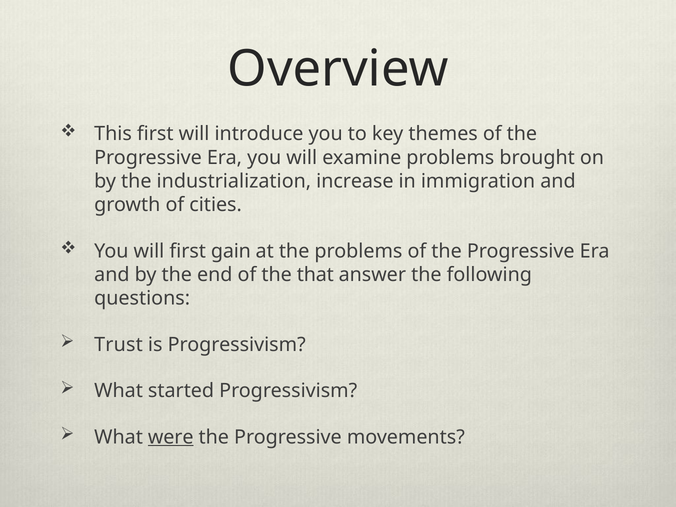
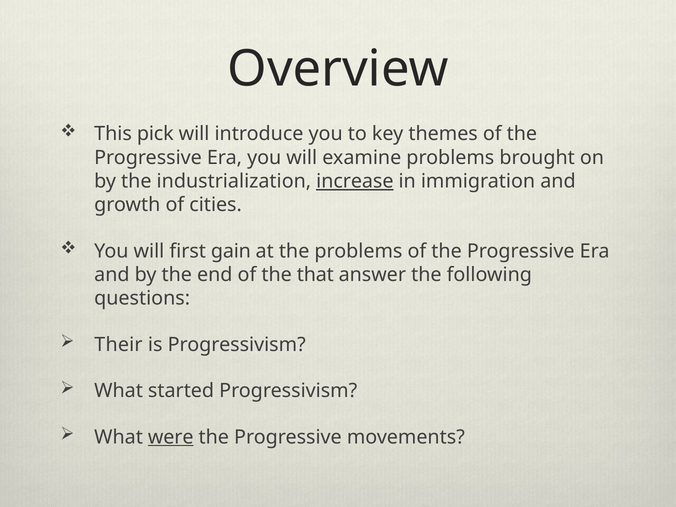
This first: first -> pick (155, 134)
increase underline: none -> present (355, 181)
Trust: Trust -> Their (118, 345)
